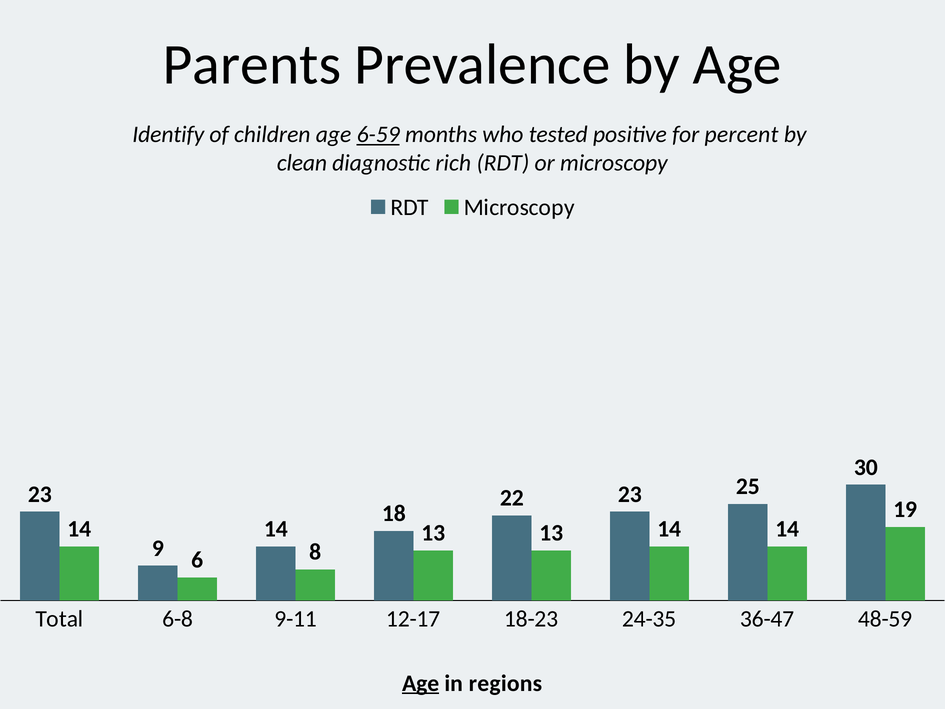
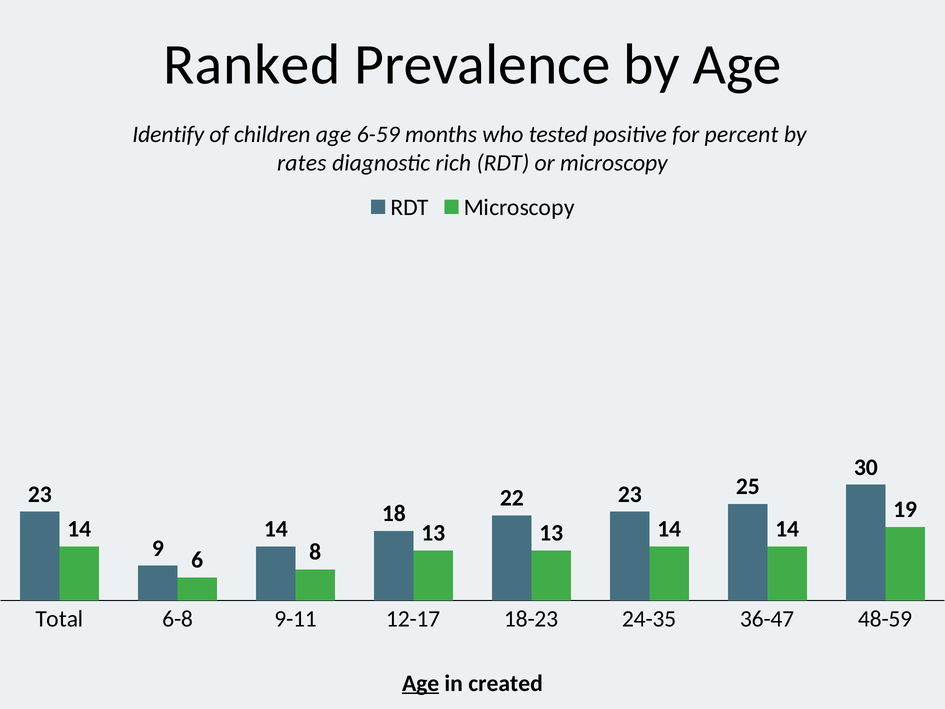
Parents: Parents -> Ranked (252, 65)
6-59 underline: present -> none (378, 134)
clean: clean -> rates (302, 163)
regions: regions -> created (506, 683)
